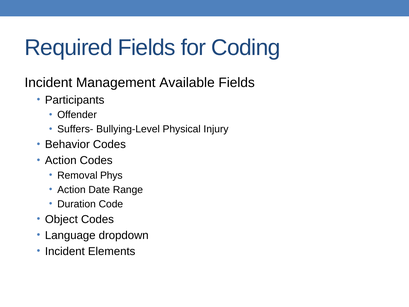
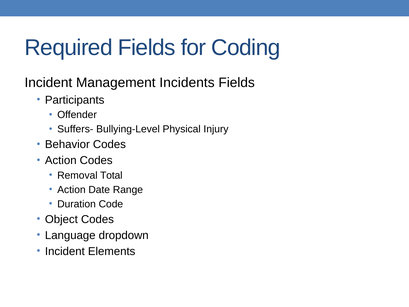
Available: Available -> Incidents (187, 83)
Phys: Phys -> Total (111, 175)
